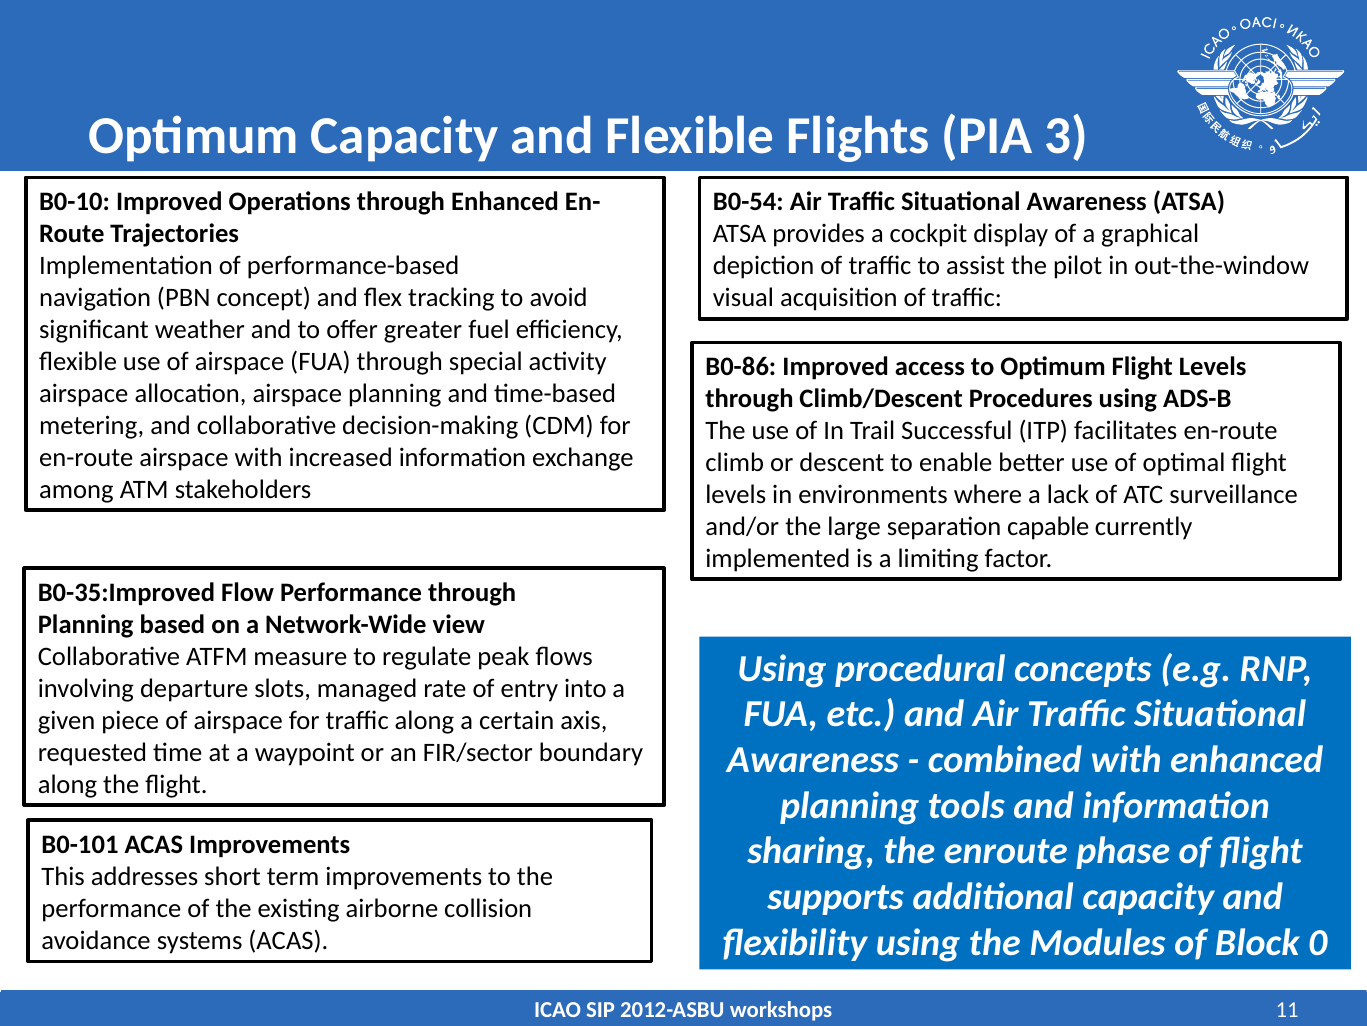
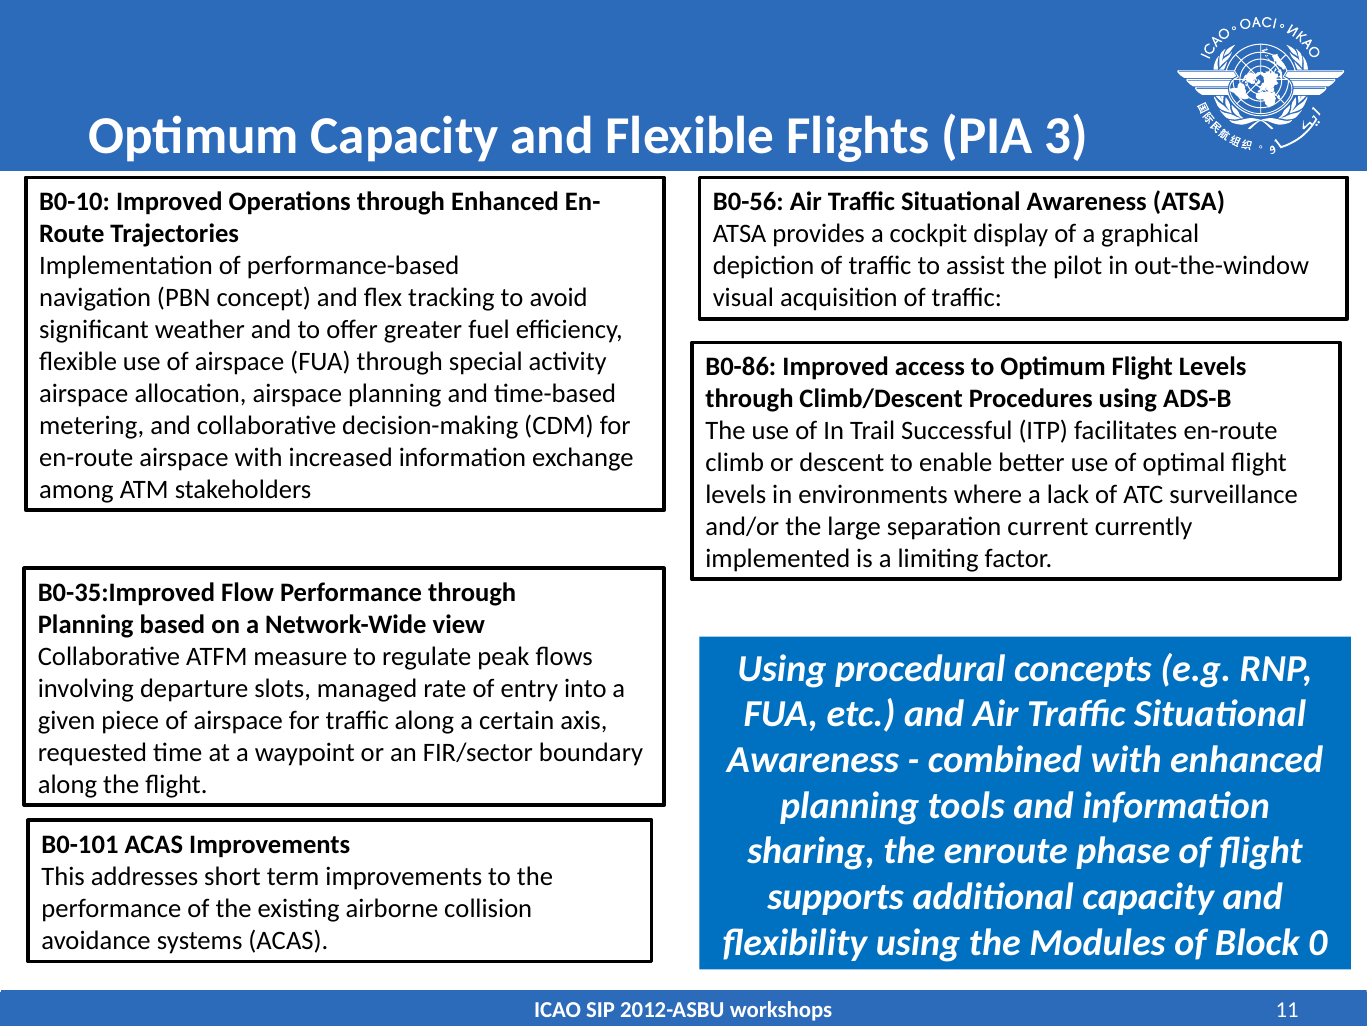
B0-54: B0-54 -> B0-56 (748, 202)
capable: capable -> current (1048, 526)
